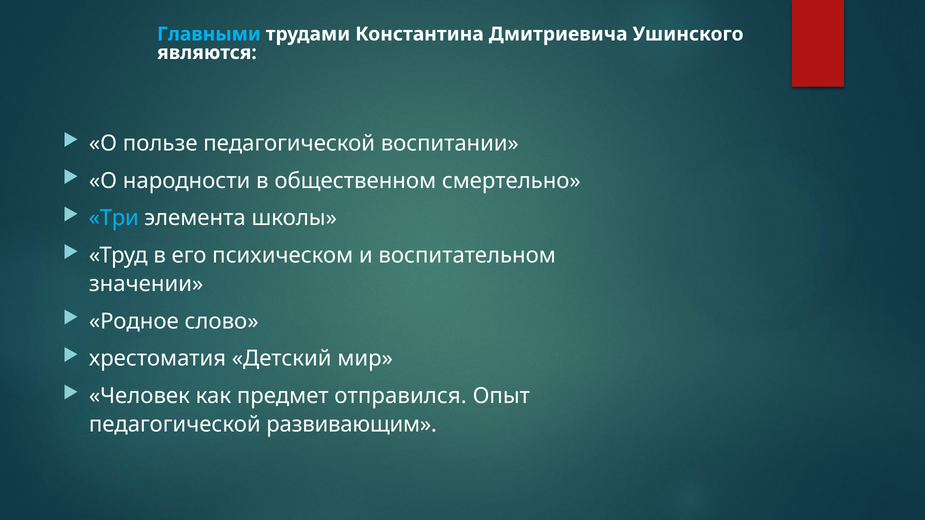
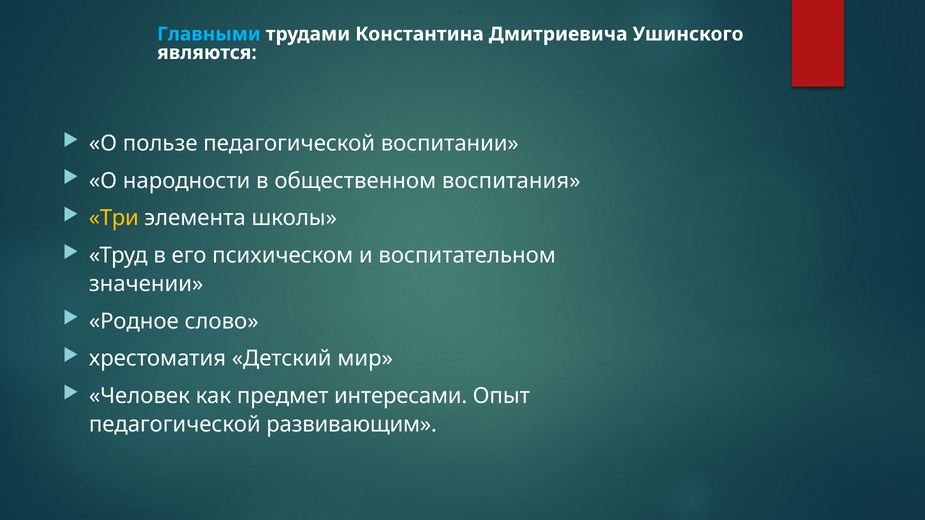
смертельно: смертельно -> воспитания (511, 181)
Три colour: light blue -> yellow (114, 218)
отправился: отправился -> интересами (401, 396)
